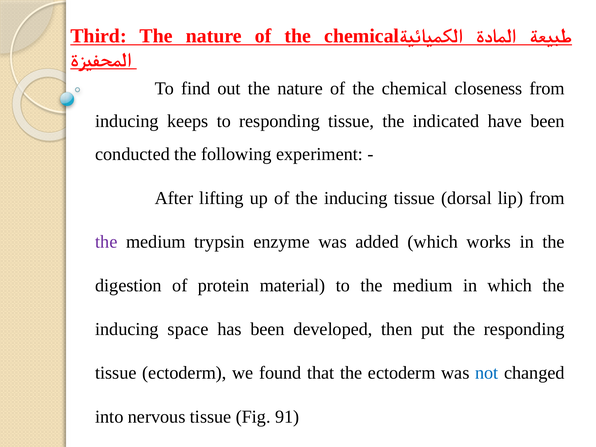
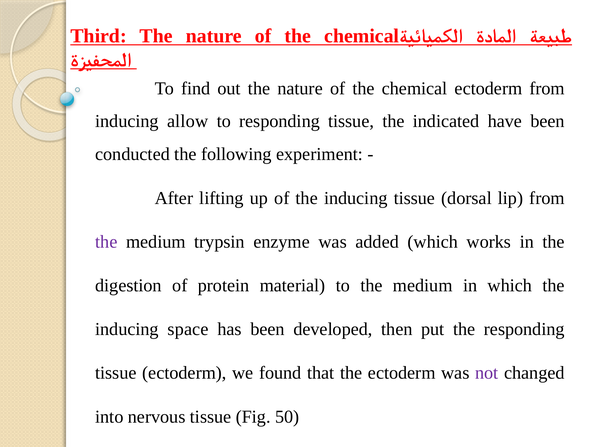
chemical closeness: closeness -> ectoderm (488, 89)
keeps: keeps -> allow (188, 121)
not colour: blue -> purple (487, 373)
91: 91 -> 50 (287, 417)
